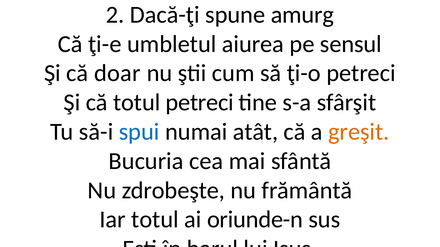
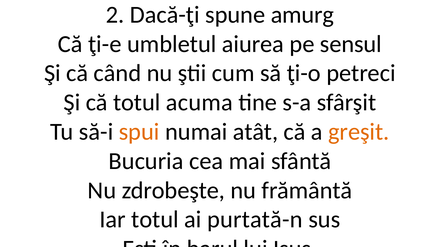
doar: doar -> când (117, 73)
totul petreci: petreci -> acuma (199, 103)
spui colour: blue -> orange (139, 132)
oriunde-n: oriunde-n -> purtată-n (255, 220)
